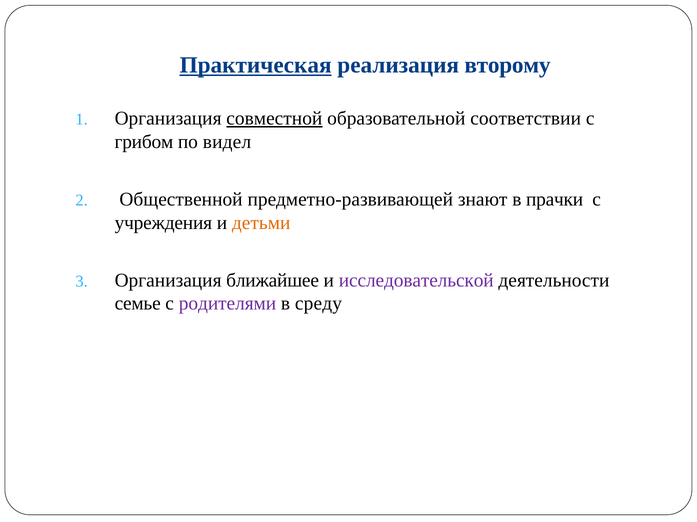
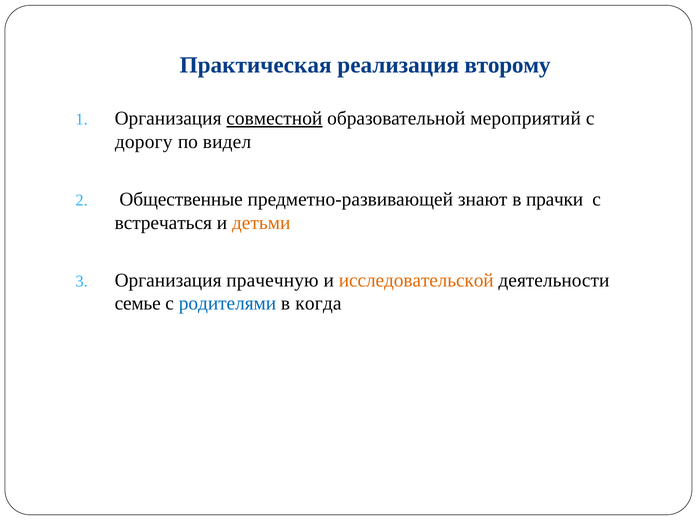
Практическая underline: present -> none (256, 65)
соответствии: соответствии -> мероприятий (526, 119)
грибом: грибом -> дорогу (144, 142)
Общественной: Общественной -> Общественные (181, 200)
учреждения: учреждения -> встречаться (163, 223)
ближайшее: ближайшее -> прачечную (272, 281)
исследовательской colour: purple -> orange (416, 281)
родителями colour: purple -> blue (227, 304)
среду: среду -> когда (318, 304)
